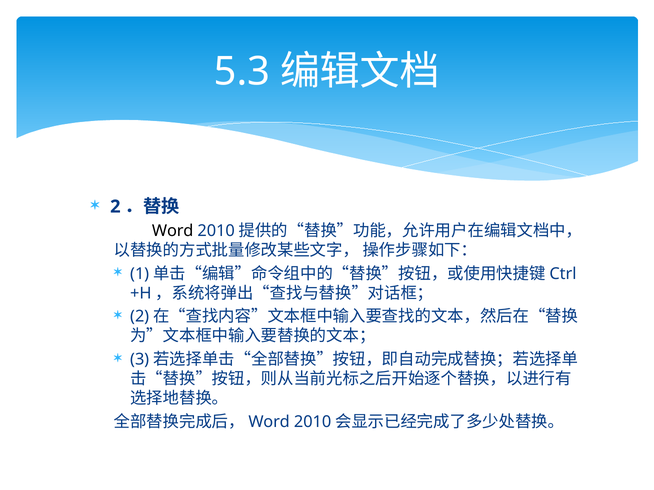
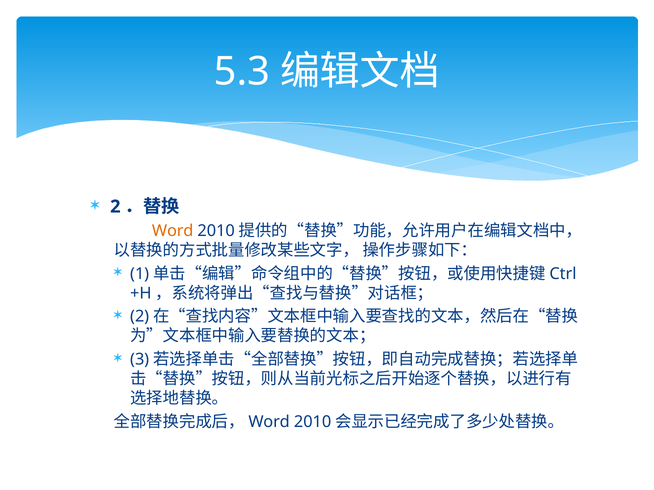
Word colour: black -> orange (173, 231)
